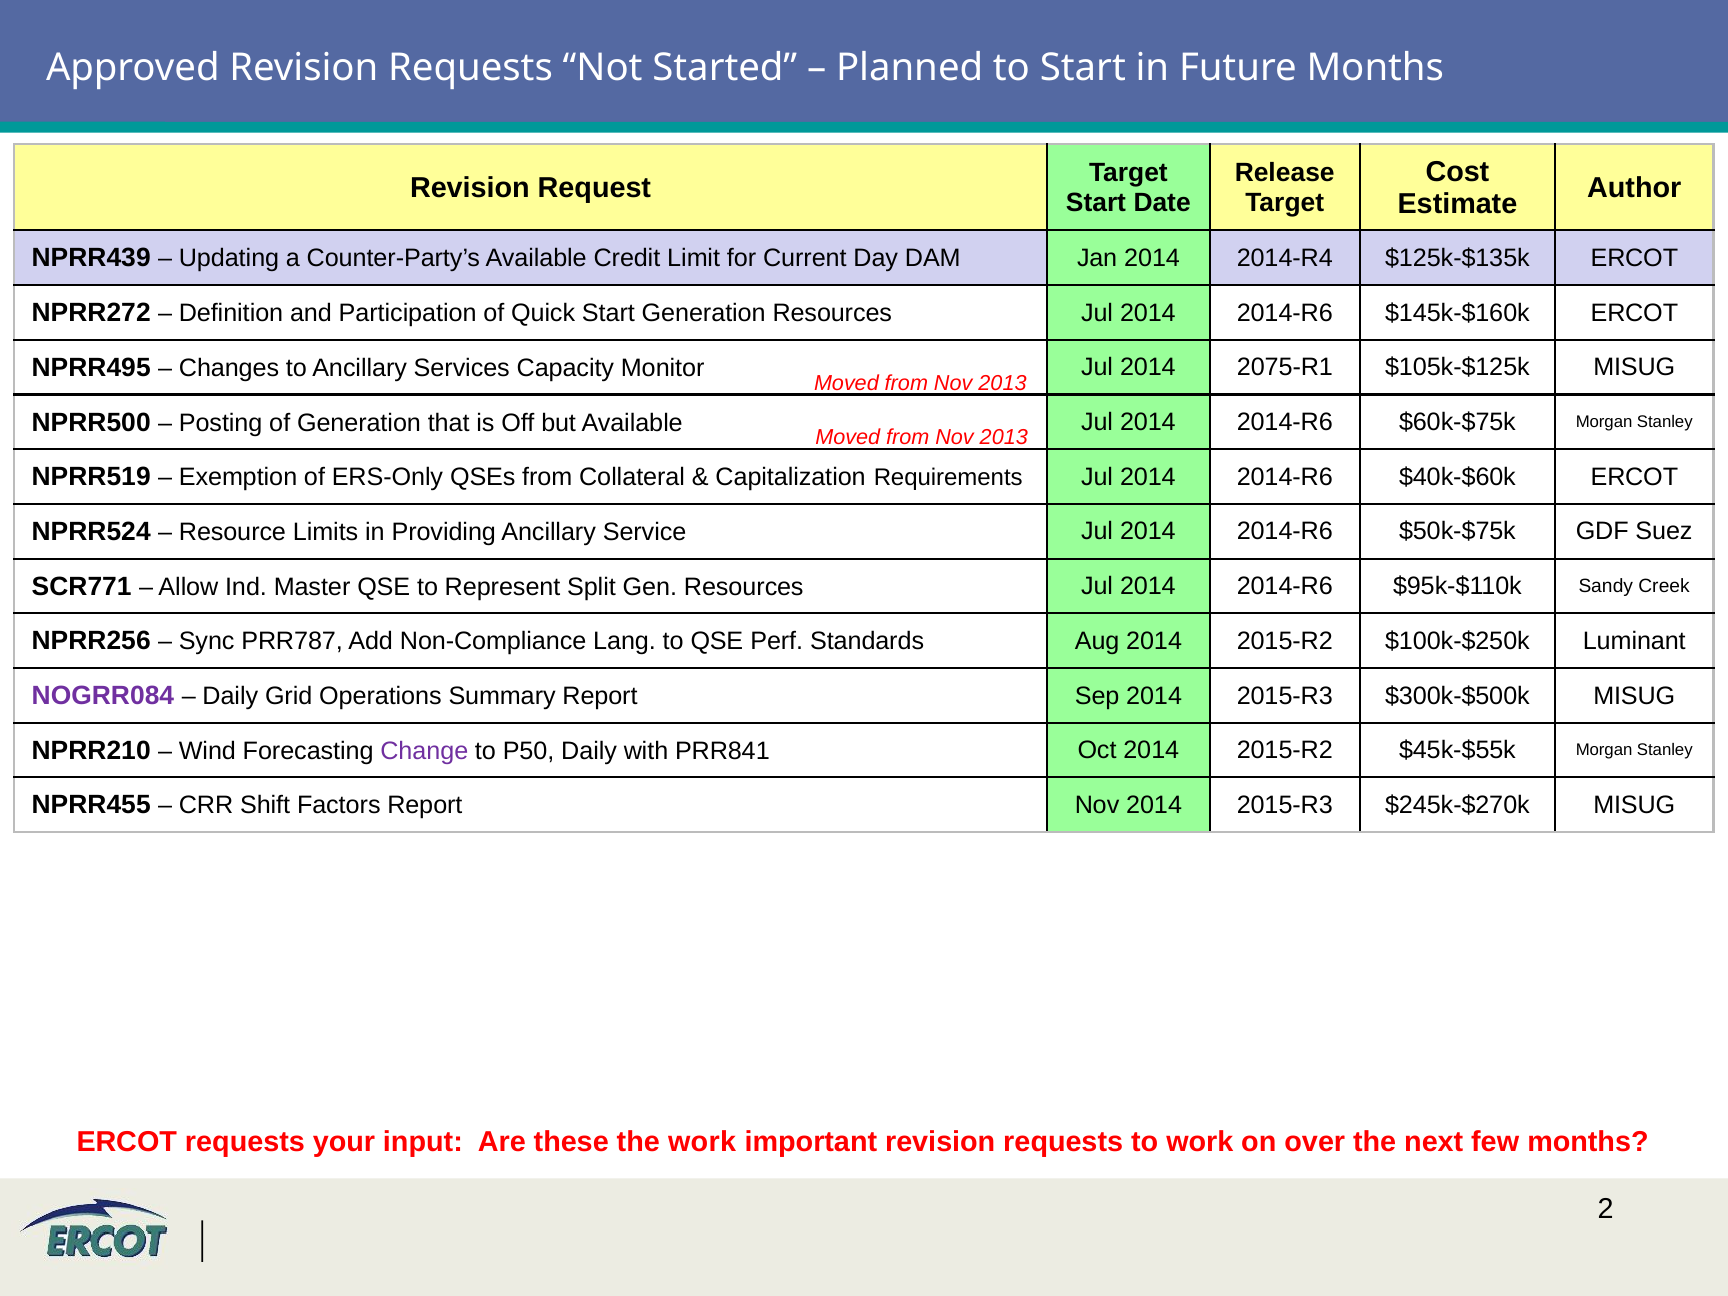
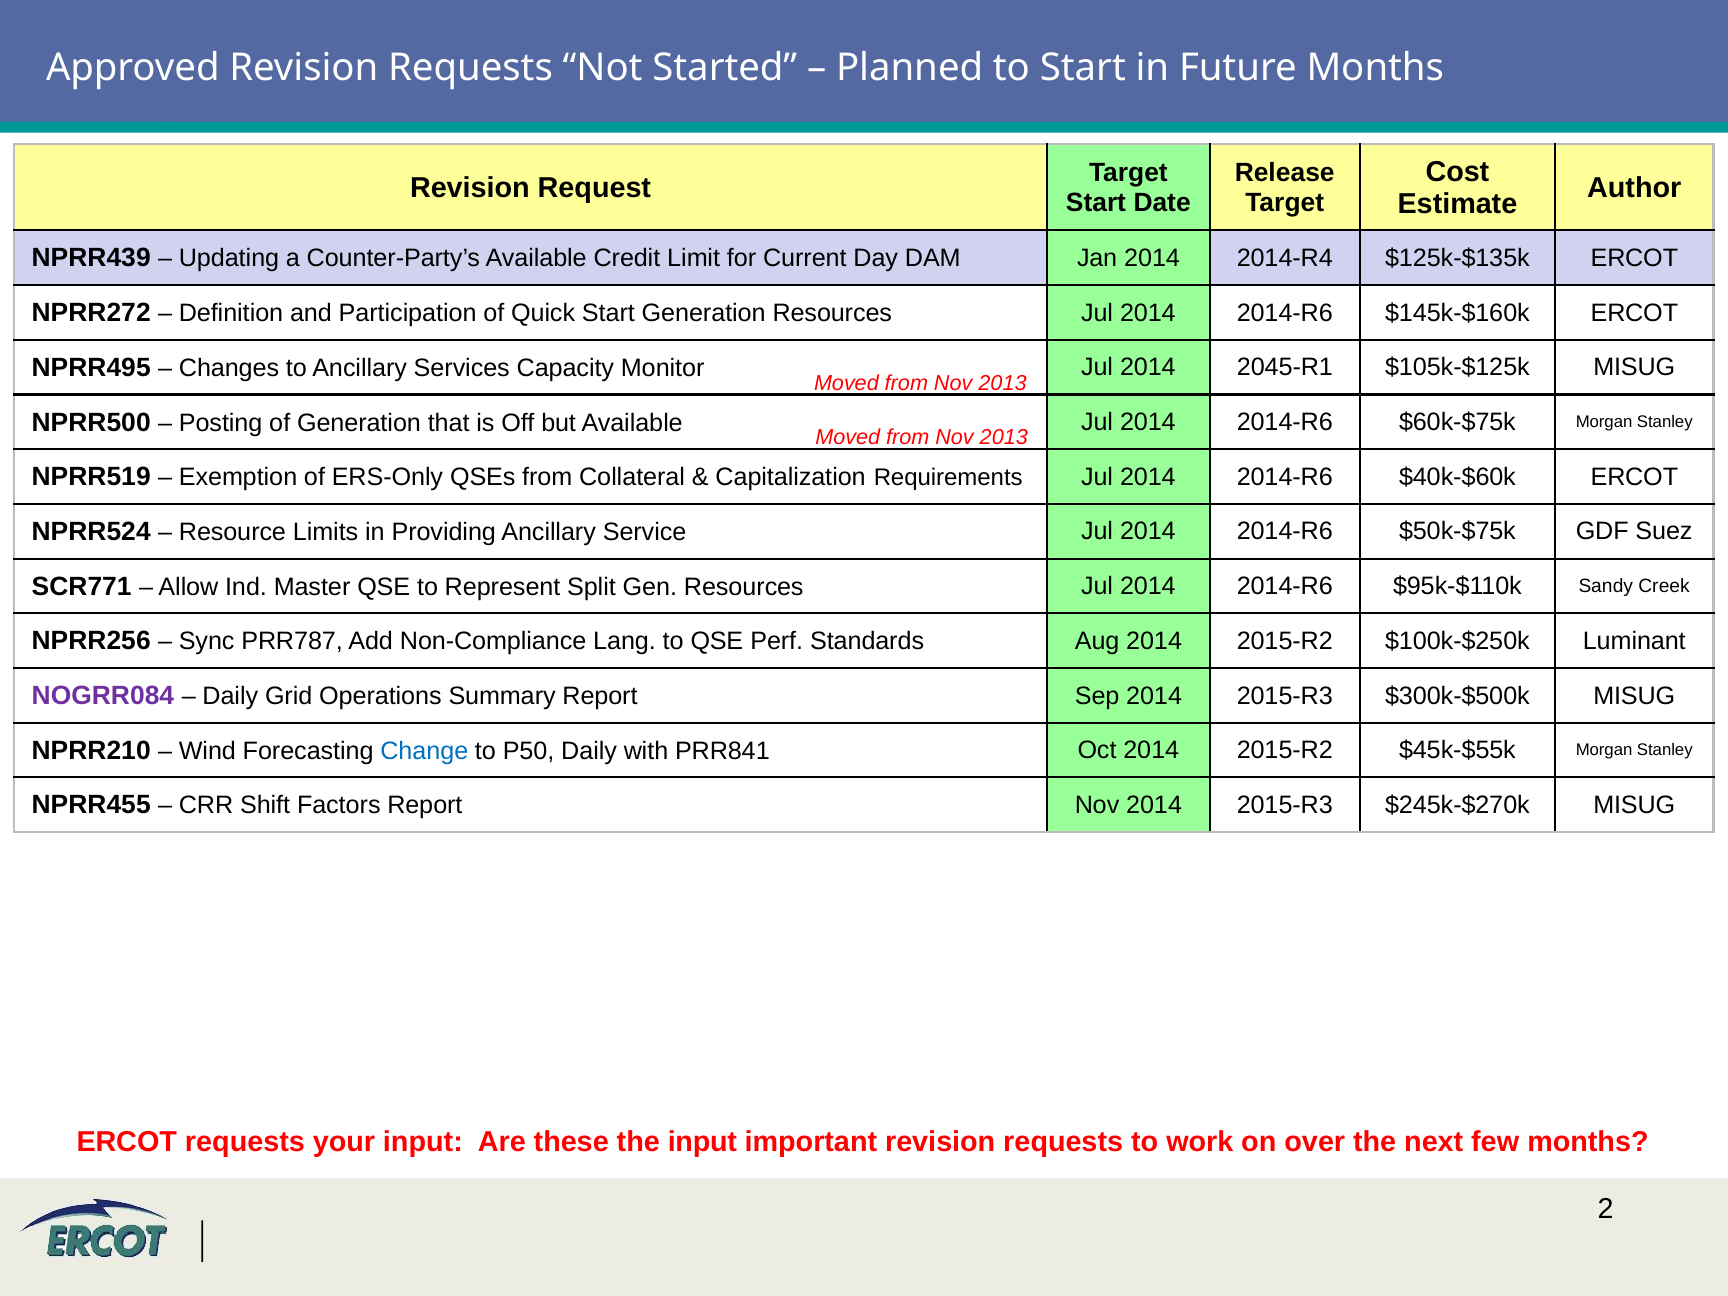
2075-R1: 2075-R1 -> 2045-R1 (1285, 368)
Change colour: purple -> blue (424, 751)
the work: work -> input (702, 1142)
